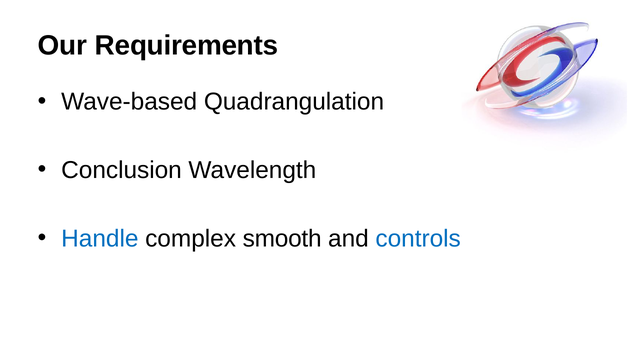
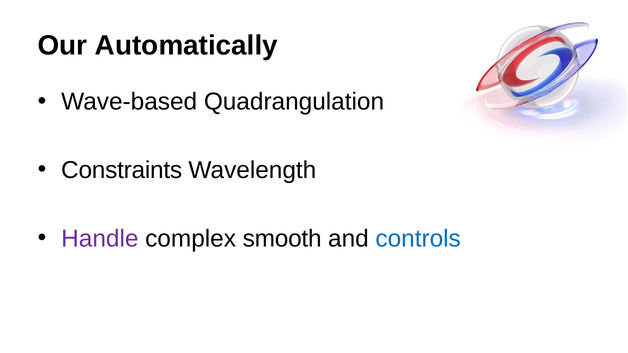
Requirements: Requirements -> Automatically (186, 46)
Conclusion: Conclusion -> Constraints (122, 170)
Handle colour: blue -> purple (100, 239)
